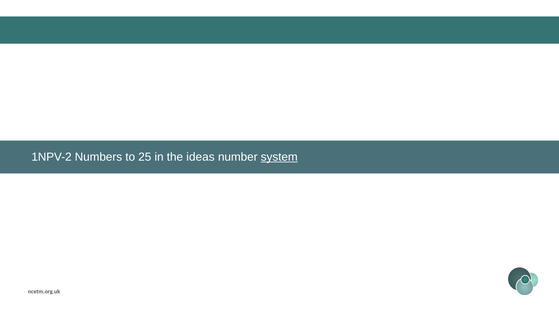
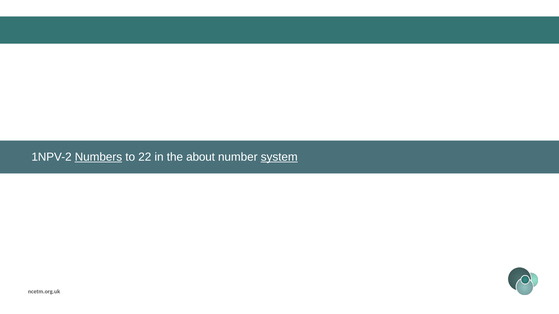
Numbers underline: none -> present (98, 157)
25: 25 -> 22 (145, 157)
ideas: ideas -> about (201, 157)
